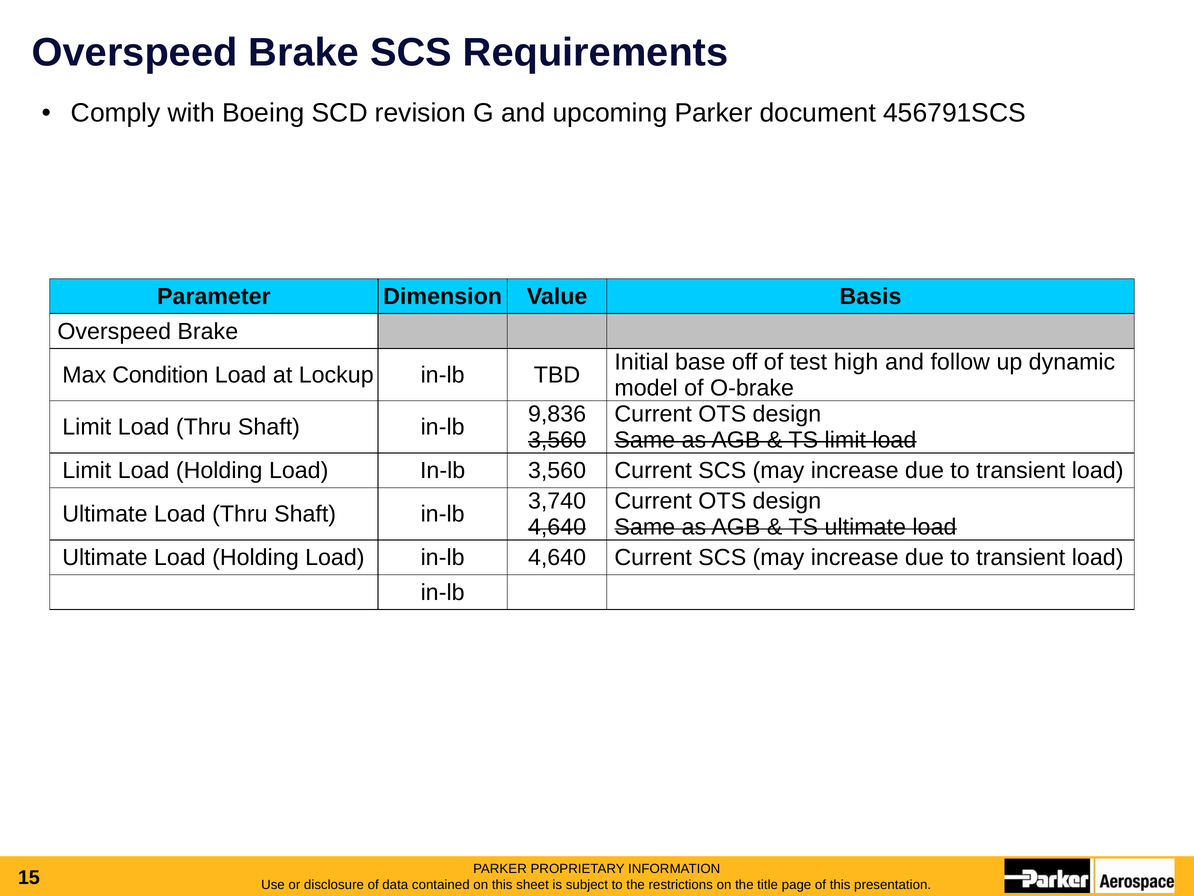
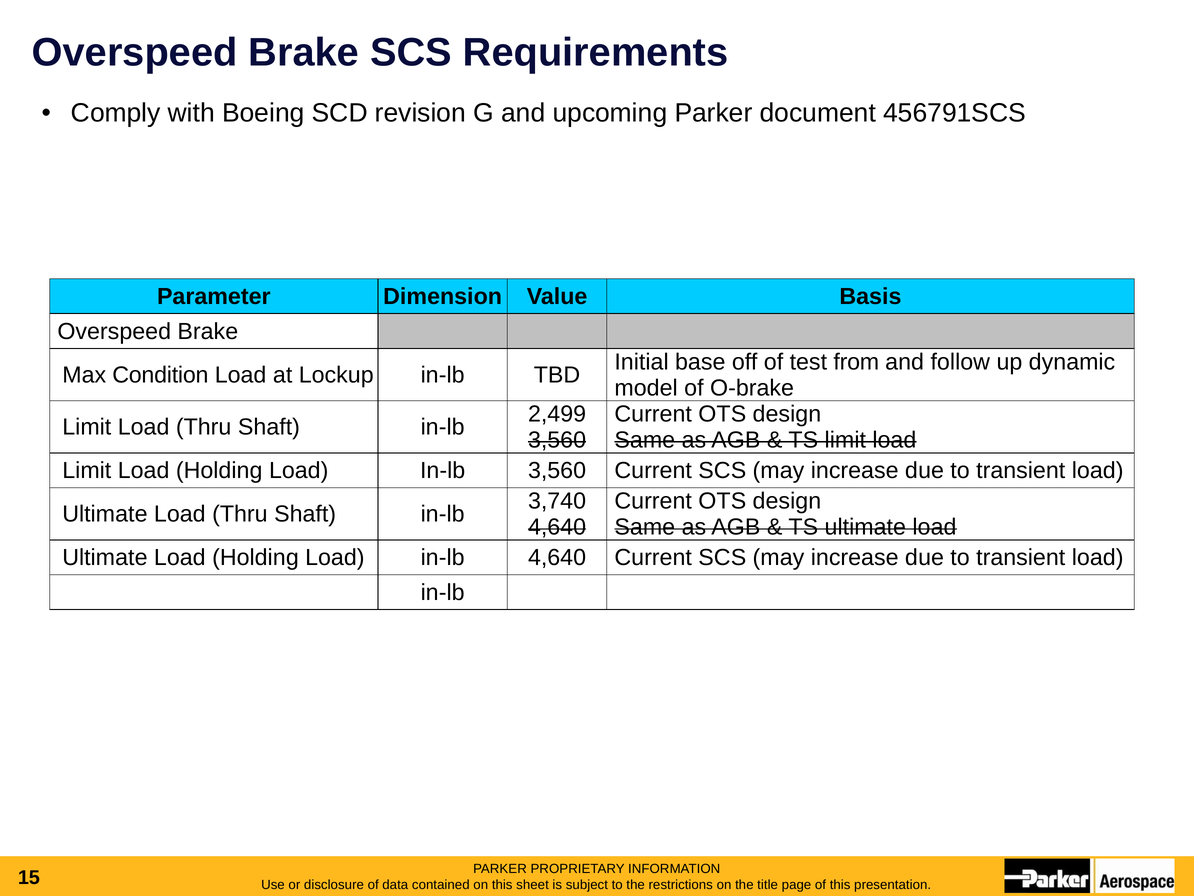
high: high -> from (856, 362)
9,836: 9,836 -> 2,499 (557, 414)
